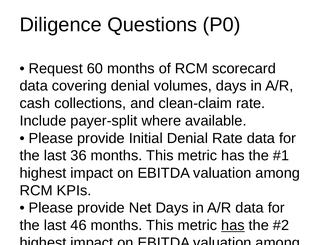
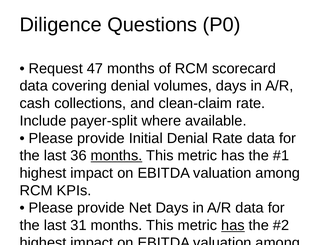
60: 60 -> 47 (95, 69)
months underline: none -> present (116, 156)
46: 46 -> 31 (79, 226)
